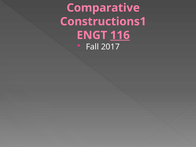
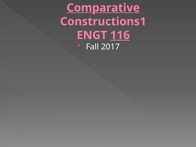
Comparative underline: none -> present (103, 8)
